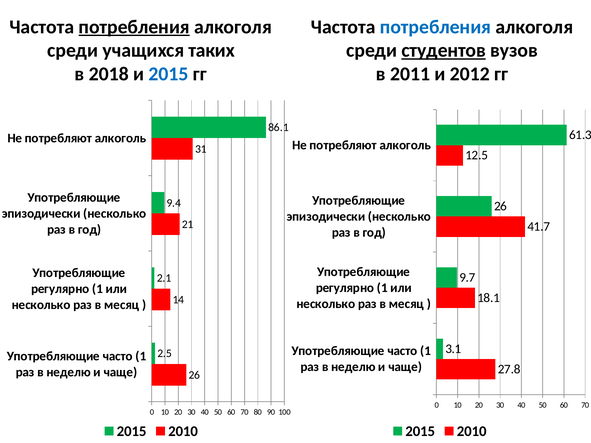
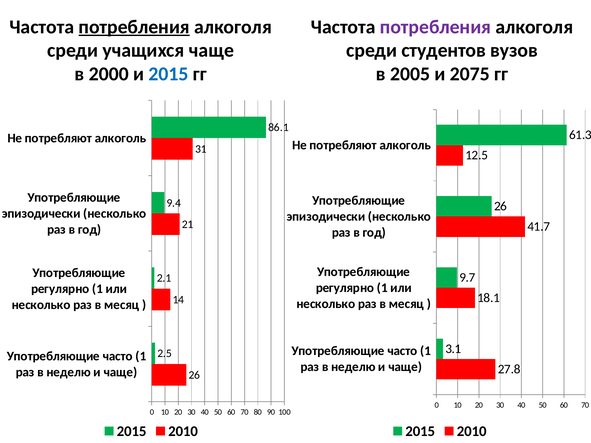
потребления colour: blue -> purple (436, 27)
учащихся таких: таких -> чаще (211, 51)
студентов underline: present -> none (444, 51)
2018: 2018 -> 2000 (109, 74)
2011: 2011 -> 2005 (410, 74)
2012: 2012 -> 2075 (470, 74)
